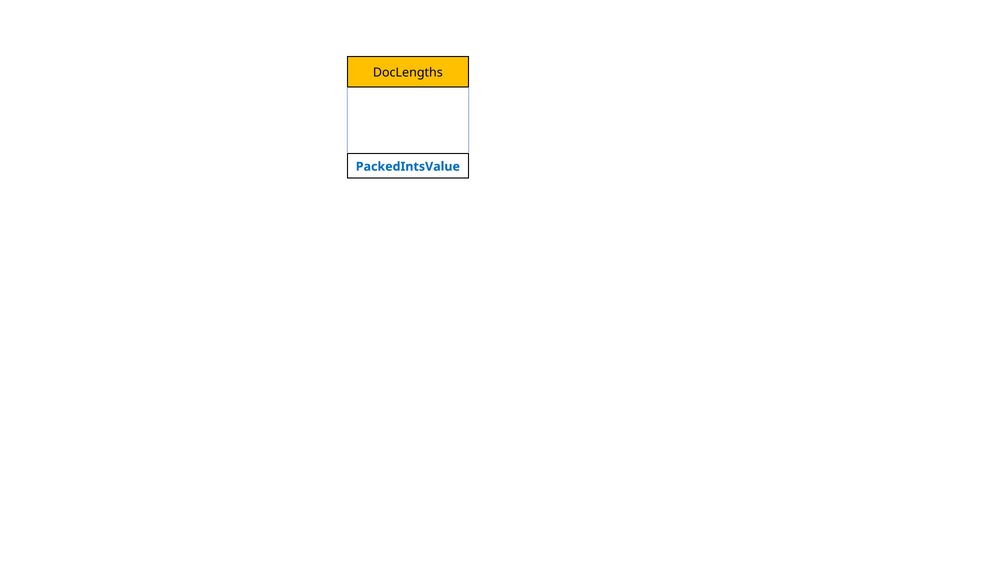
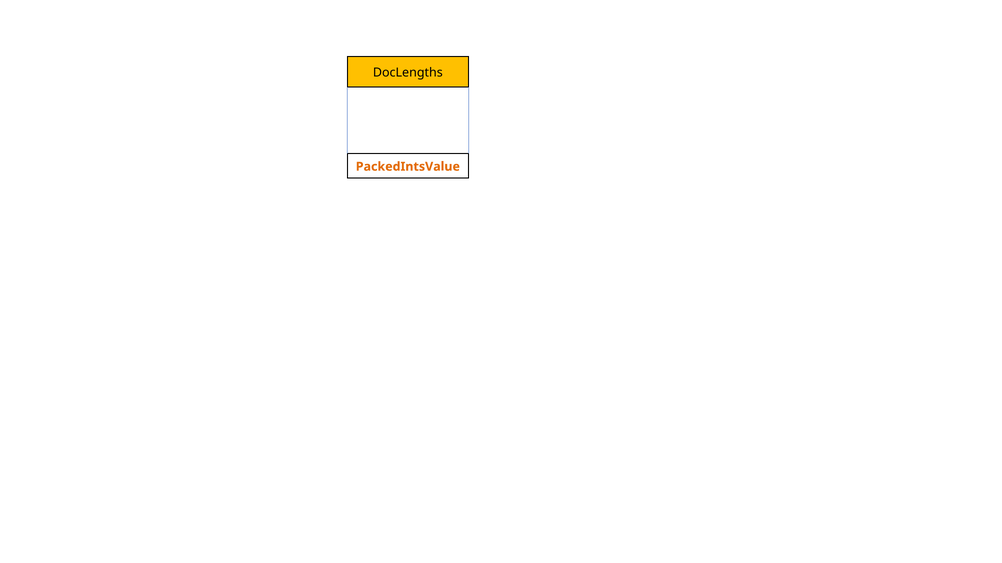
PackedIntsValue colour: blue -> orange (408, 167)
